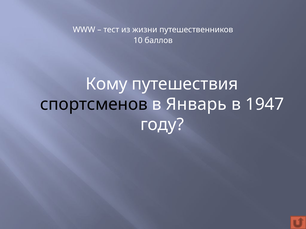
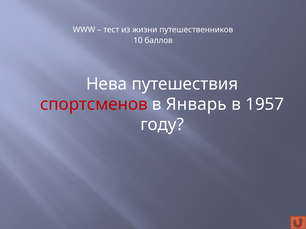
Кому: Кому -> Нева (107, 84)
спортсменов colour: black -> red (94, 105)
1947: 1947 -> 1957 (265, 105)
